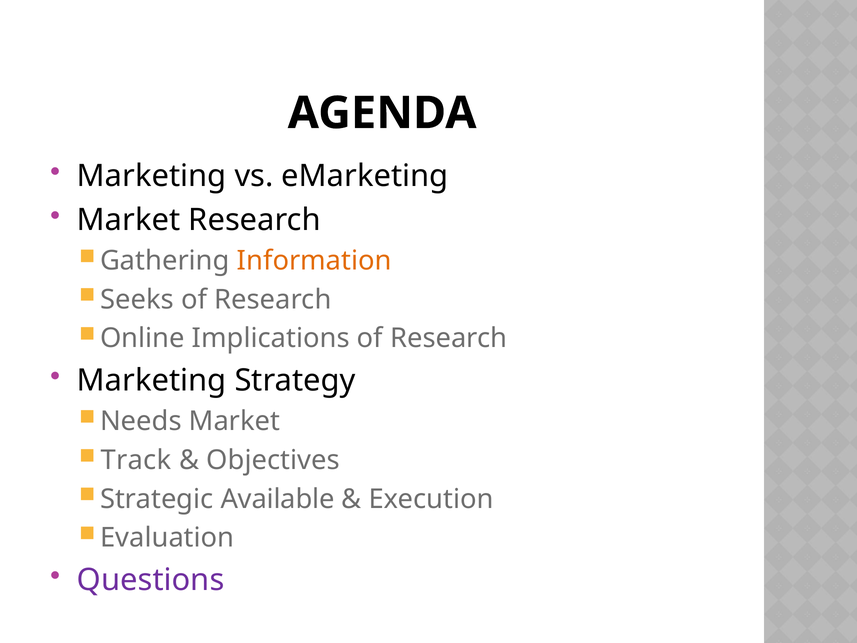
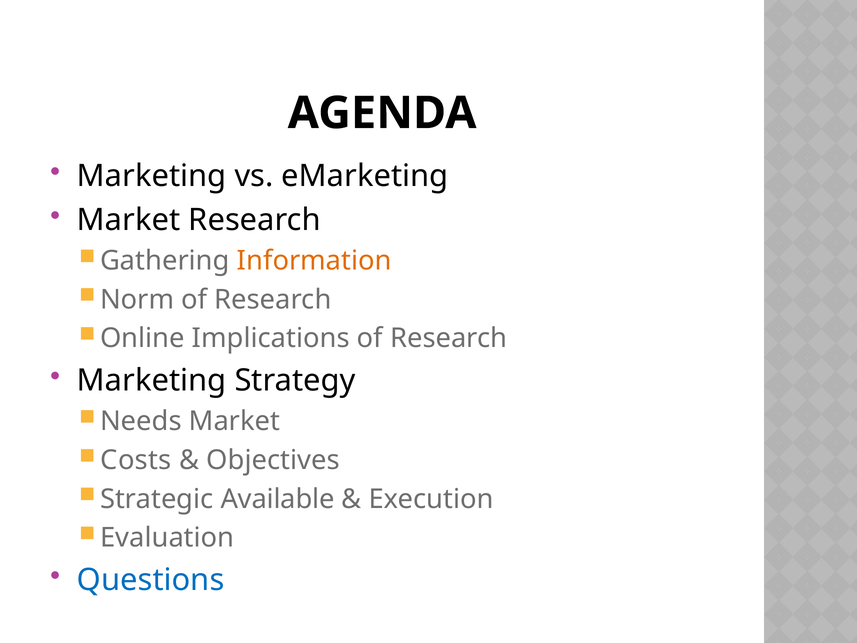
Seeks: Seeks -> Norm (137, 299)
Track: Track -> Costs (136, 460)
Questions colour: purple -> blue (151, 580)
